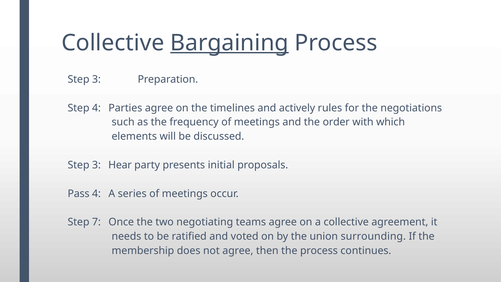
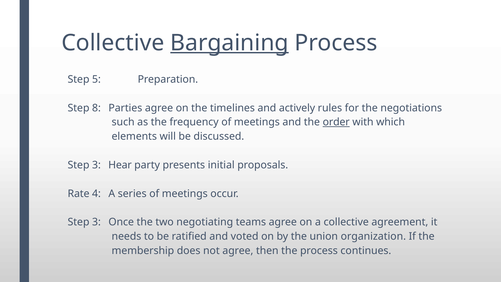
3: 3 -> 5 (96, 79)
Step 4: 4 -> 8 (96, 108)
order underline: none -> present (336, 122)
Pass: Pass -> Rate (79, 193)
7: 7 -> 3 (96, 222)
surrounding: surrounding -> organization (373, 236)
